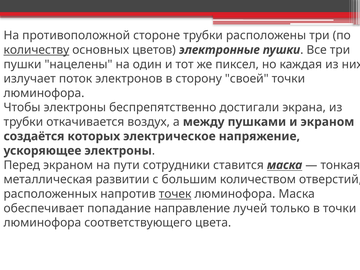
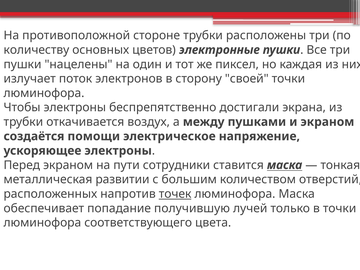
количеству underline: present -> none (36, 50)
которых: которых -> помощи (94, 136)
направление: направление -> получившую (192, 208)
